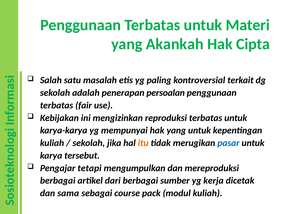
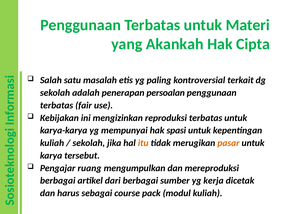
hak yang: yang -> spasi (176, 130)
pasar colour: blue -> orange (228, 143)
tetapi: tetapi -> ruang (90, 168)
sama: sama -> harus (68, 193)
